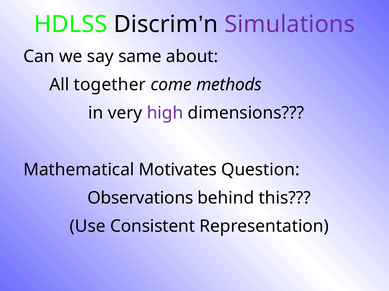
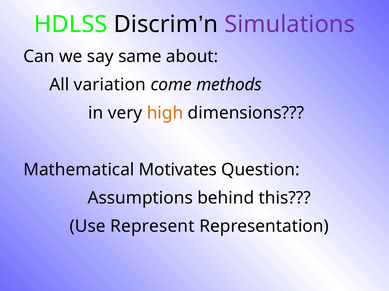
together: together -> variation (110, 85)
high colour: purple -> orange (165, 113)
Observations: Observations -> Assumptions (140, 198)
Consistent: Consistent -> Represent (152, 227)
